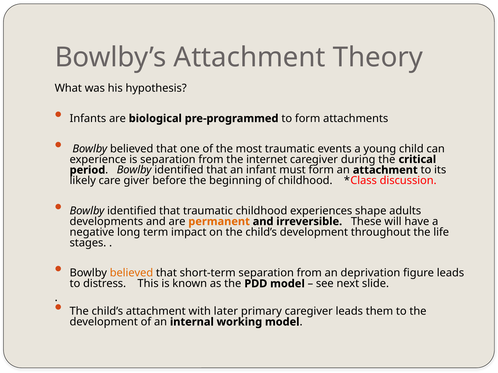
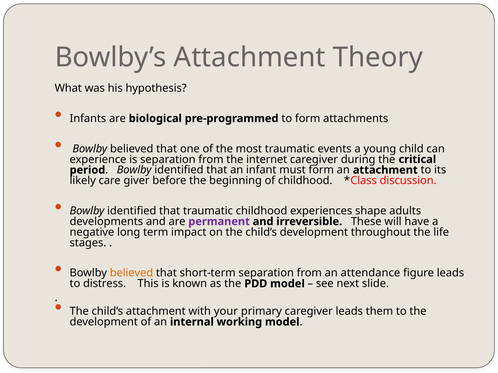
permanent colour: orange -> purple (219, 222)
deprivation: deprivation -> attendance (370, 273)
later: later -> your (226, 312)
